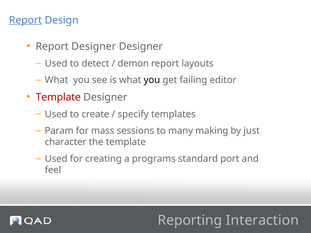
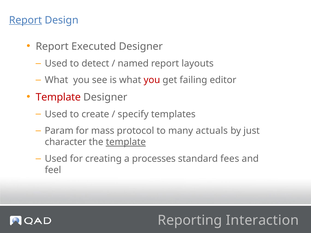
Report Designer: Designer -> Executed (94, 46)
demon: demon -> named (133, 63)
you colour: black -> red (152, 80)
sessions: sessions -> protocol (135, 131)
making: making -> actuals (212, 131)
template underline: none -> present (126, 142)
programs: programs -> processes (154, 159)
port: port -> fees (230, 159)
